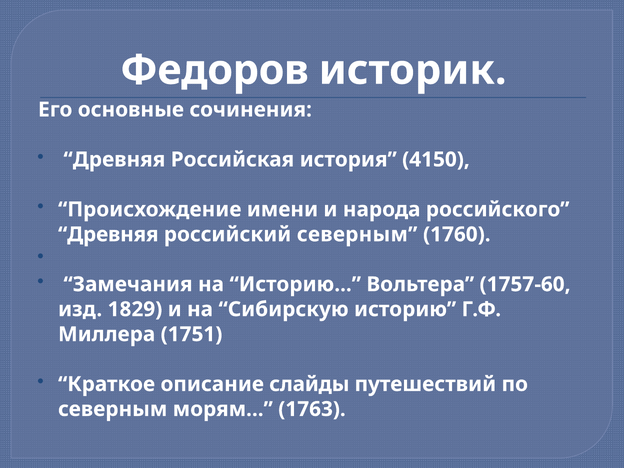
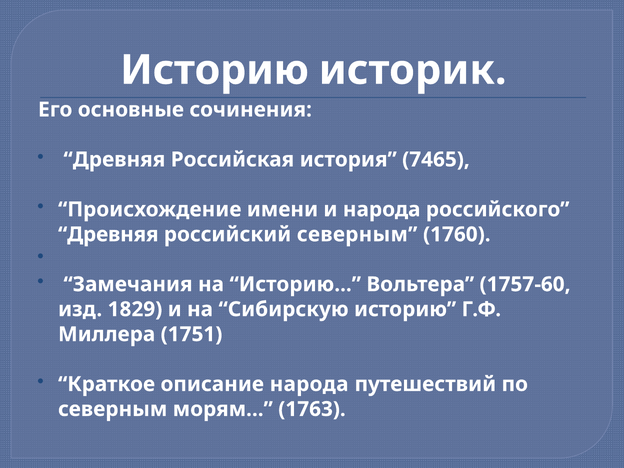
Федоров: Федоров -> Историю (215, 70)
4150: 4150 -> 7465 (436, 160)
описание слайды: слайды -> народа (309, 384)
